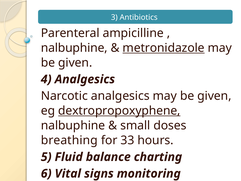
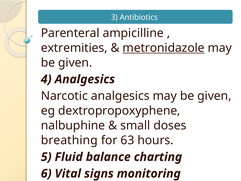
nalbuphine: nalbuphine -> extremities (74, 48)
dextropropoxyphene underline: present -> none (119, 111)
33: 33 -> 63 (127, 140)
